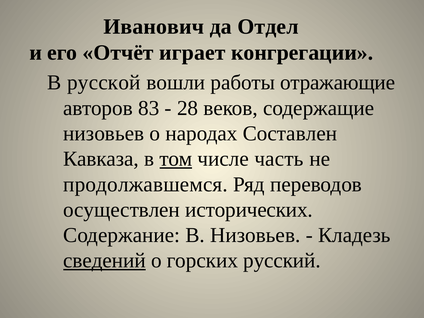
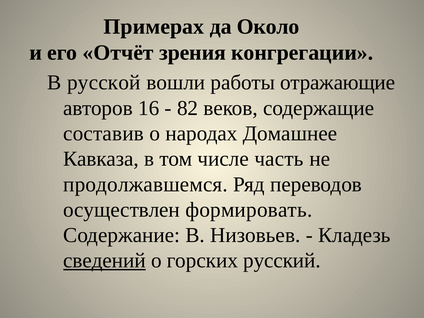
Иванович: Иванович -> Примерах (154, 27)
Отдел: Отдел -> Около (268, 27)
играет: играет -> зрения (193, 53)
83: 83 -> 16 (149, 108)
28: 28 -> 82 (188, 108)
низовьев: низовьев -> составив (104, 133)
Составлен: Составлен -> Домашнее (290, 133)
том underline: present -> none (176, 159)
исторических: исторических -> формировать (249, 210)
